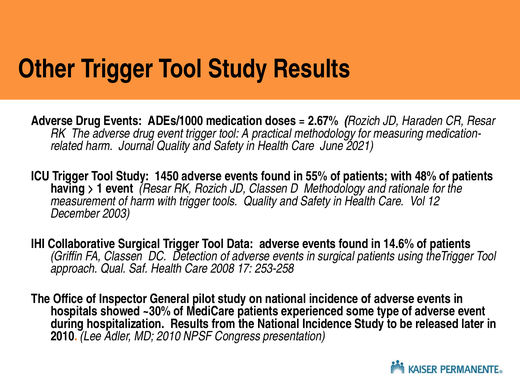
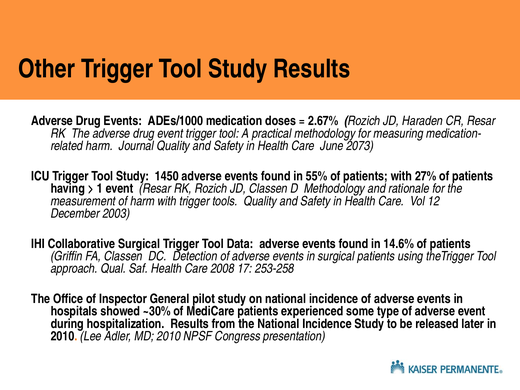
2021: 2021 -> 2073 (360, 146)
48%: 48% -> 27% (426, 176)
